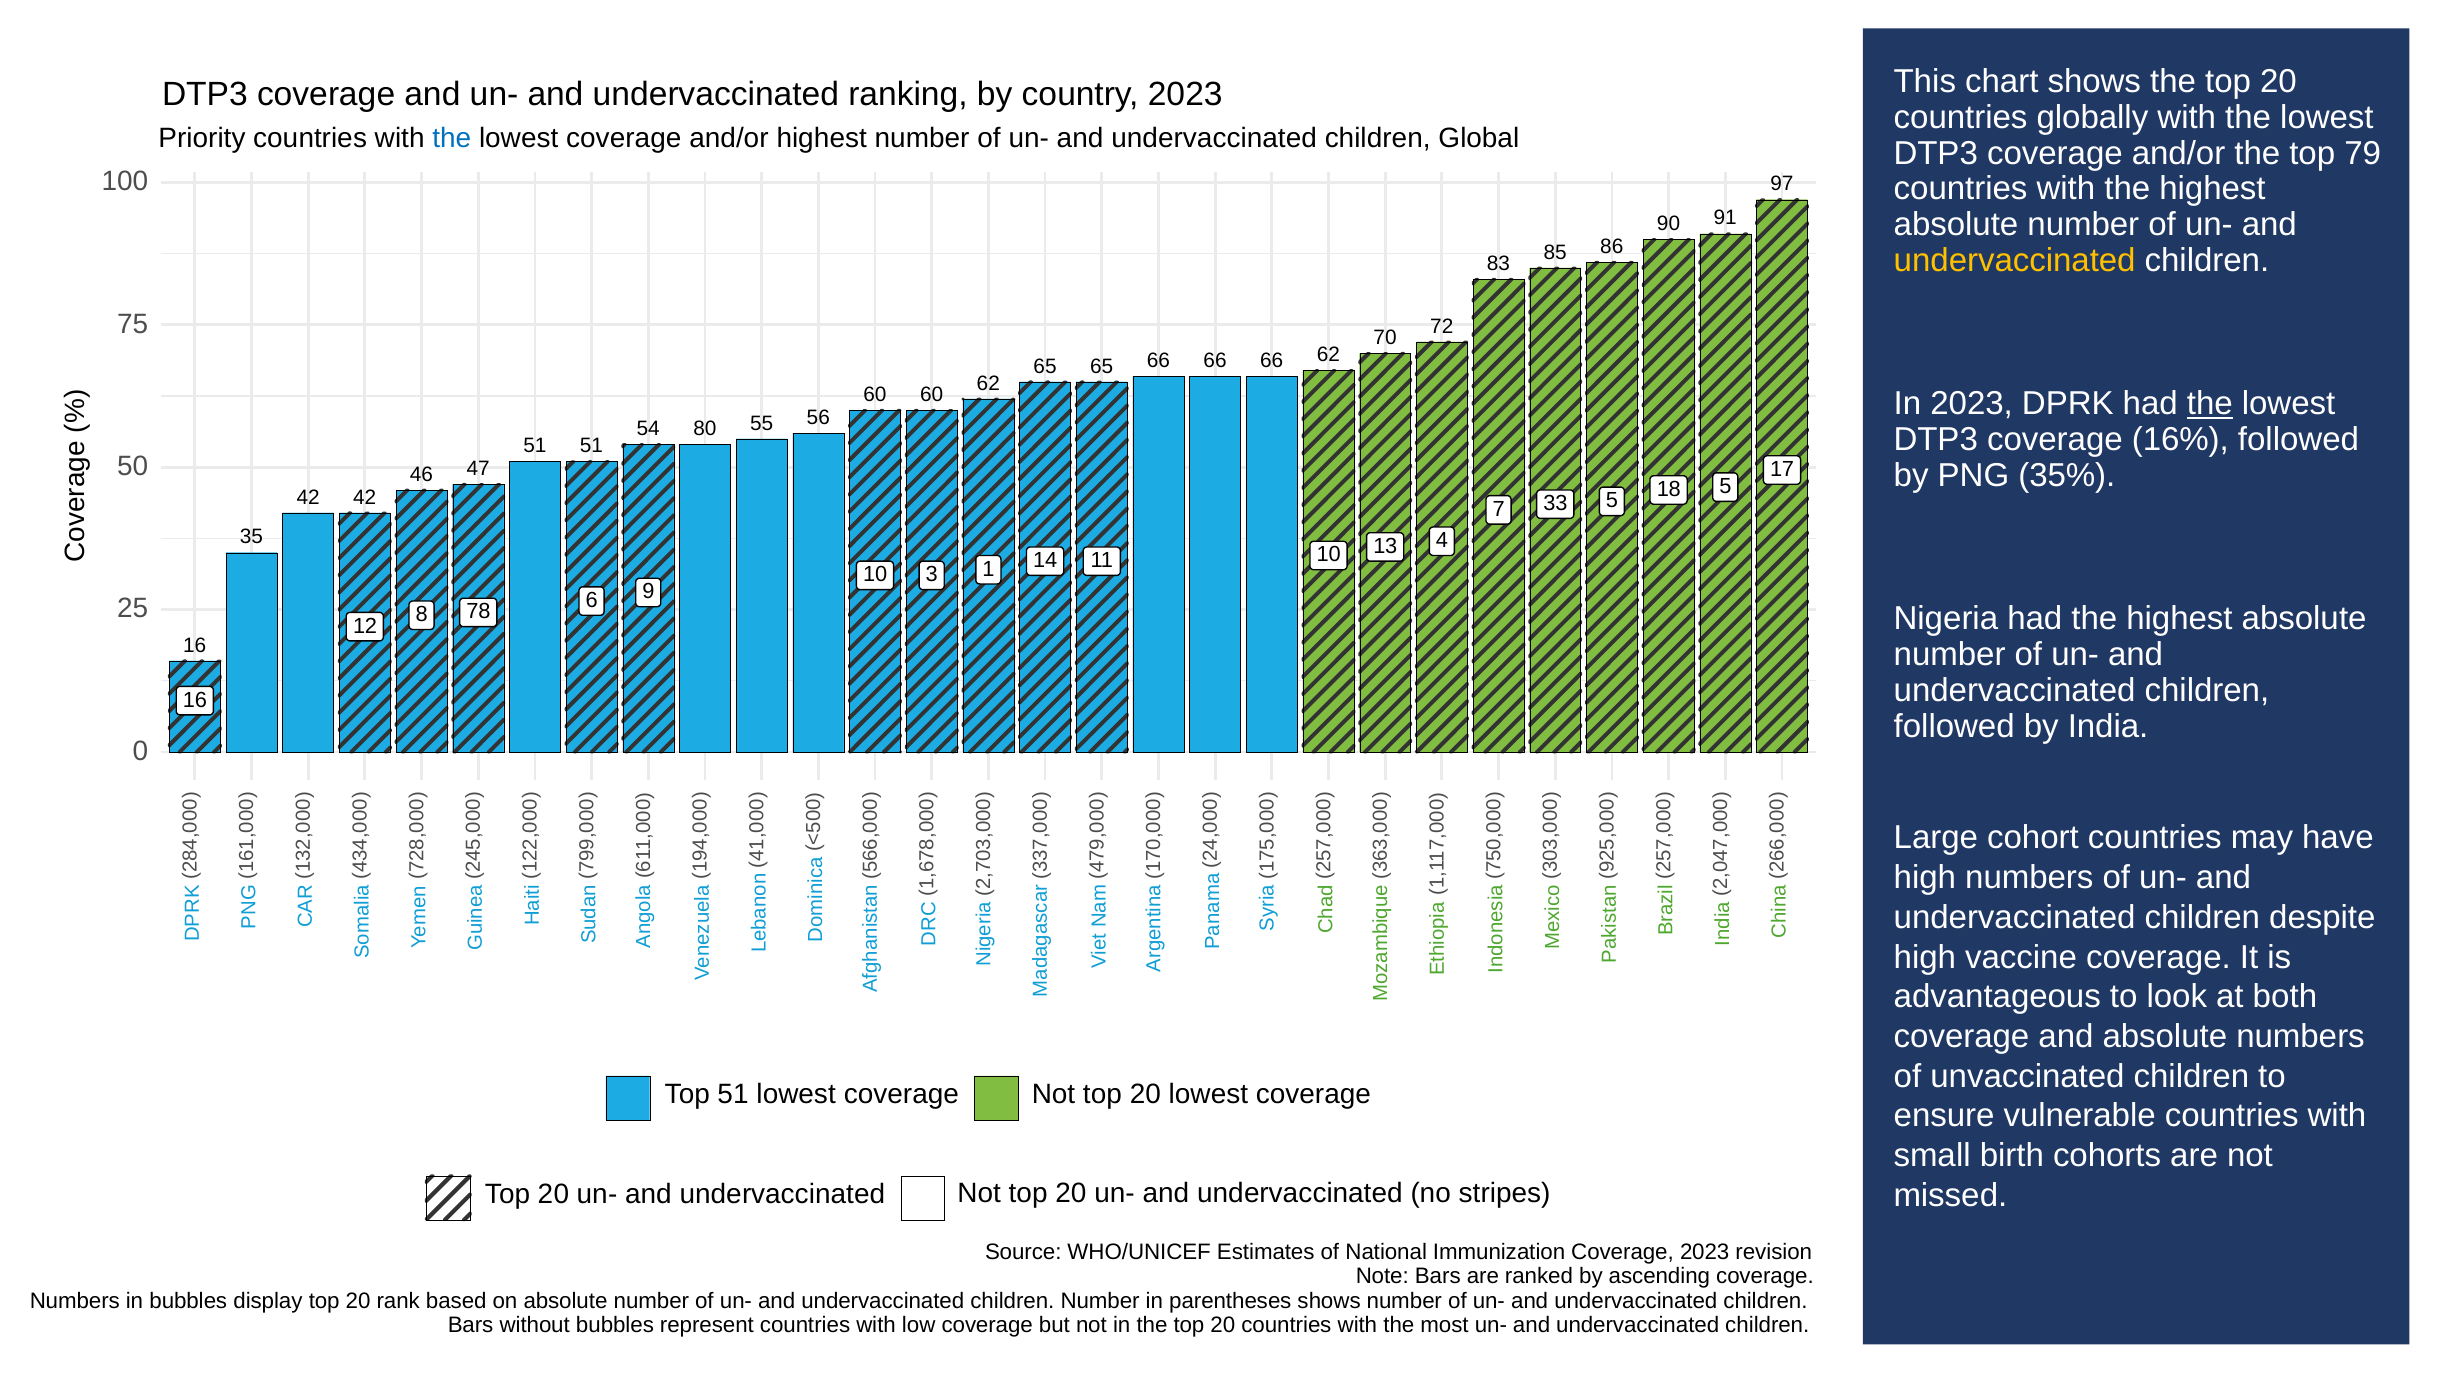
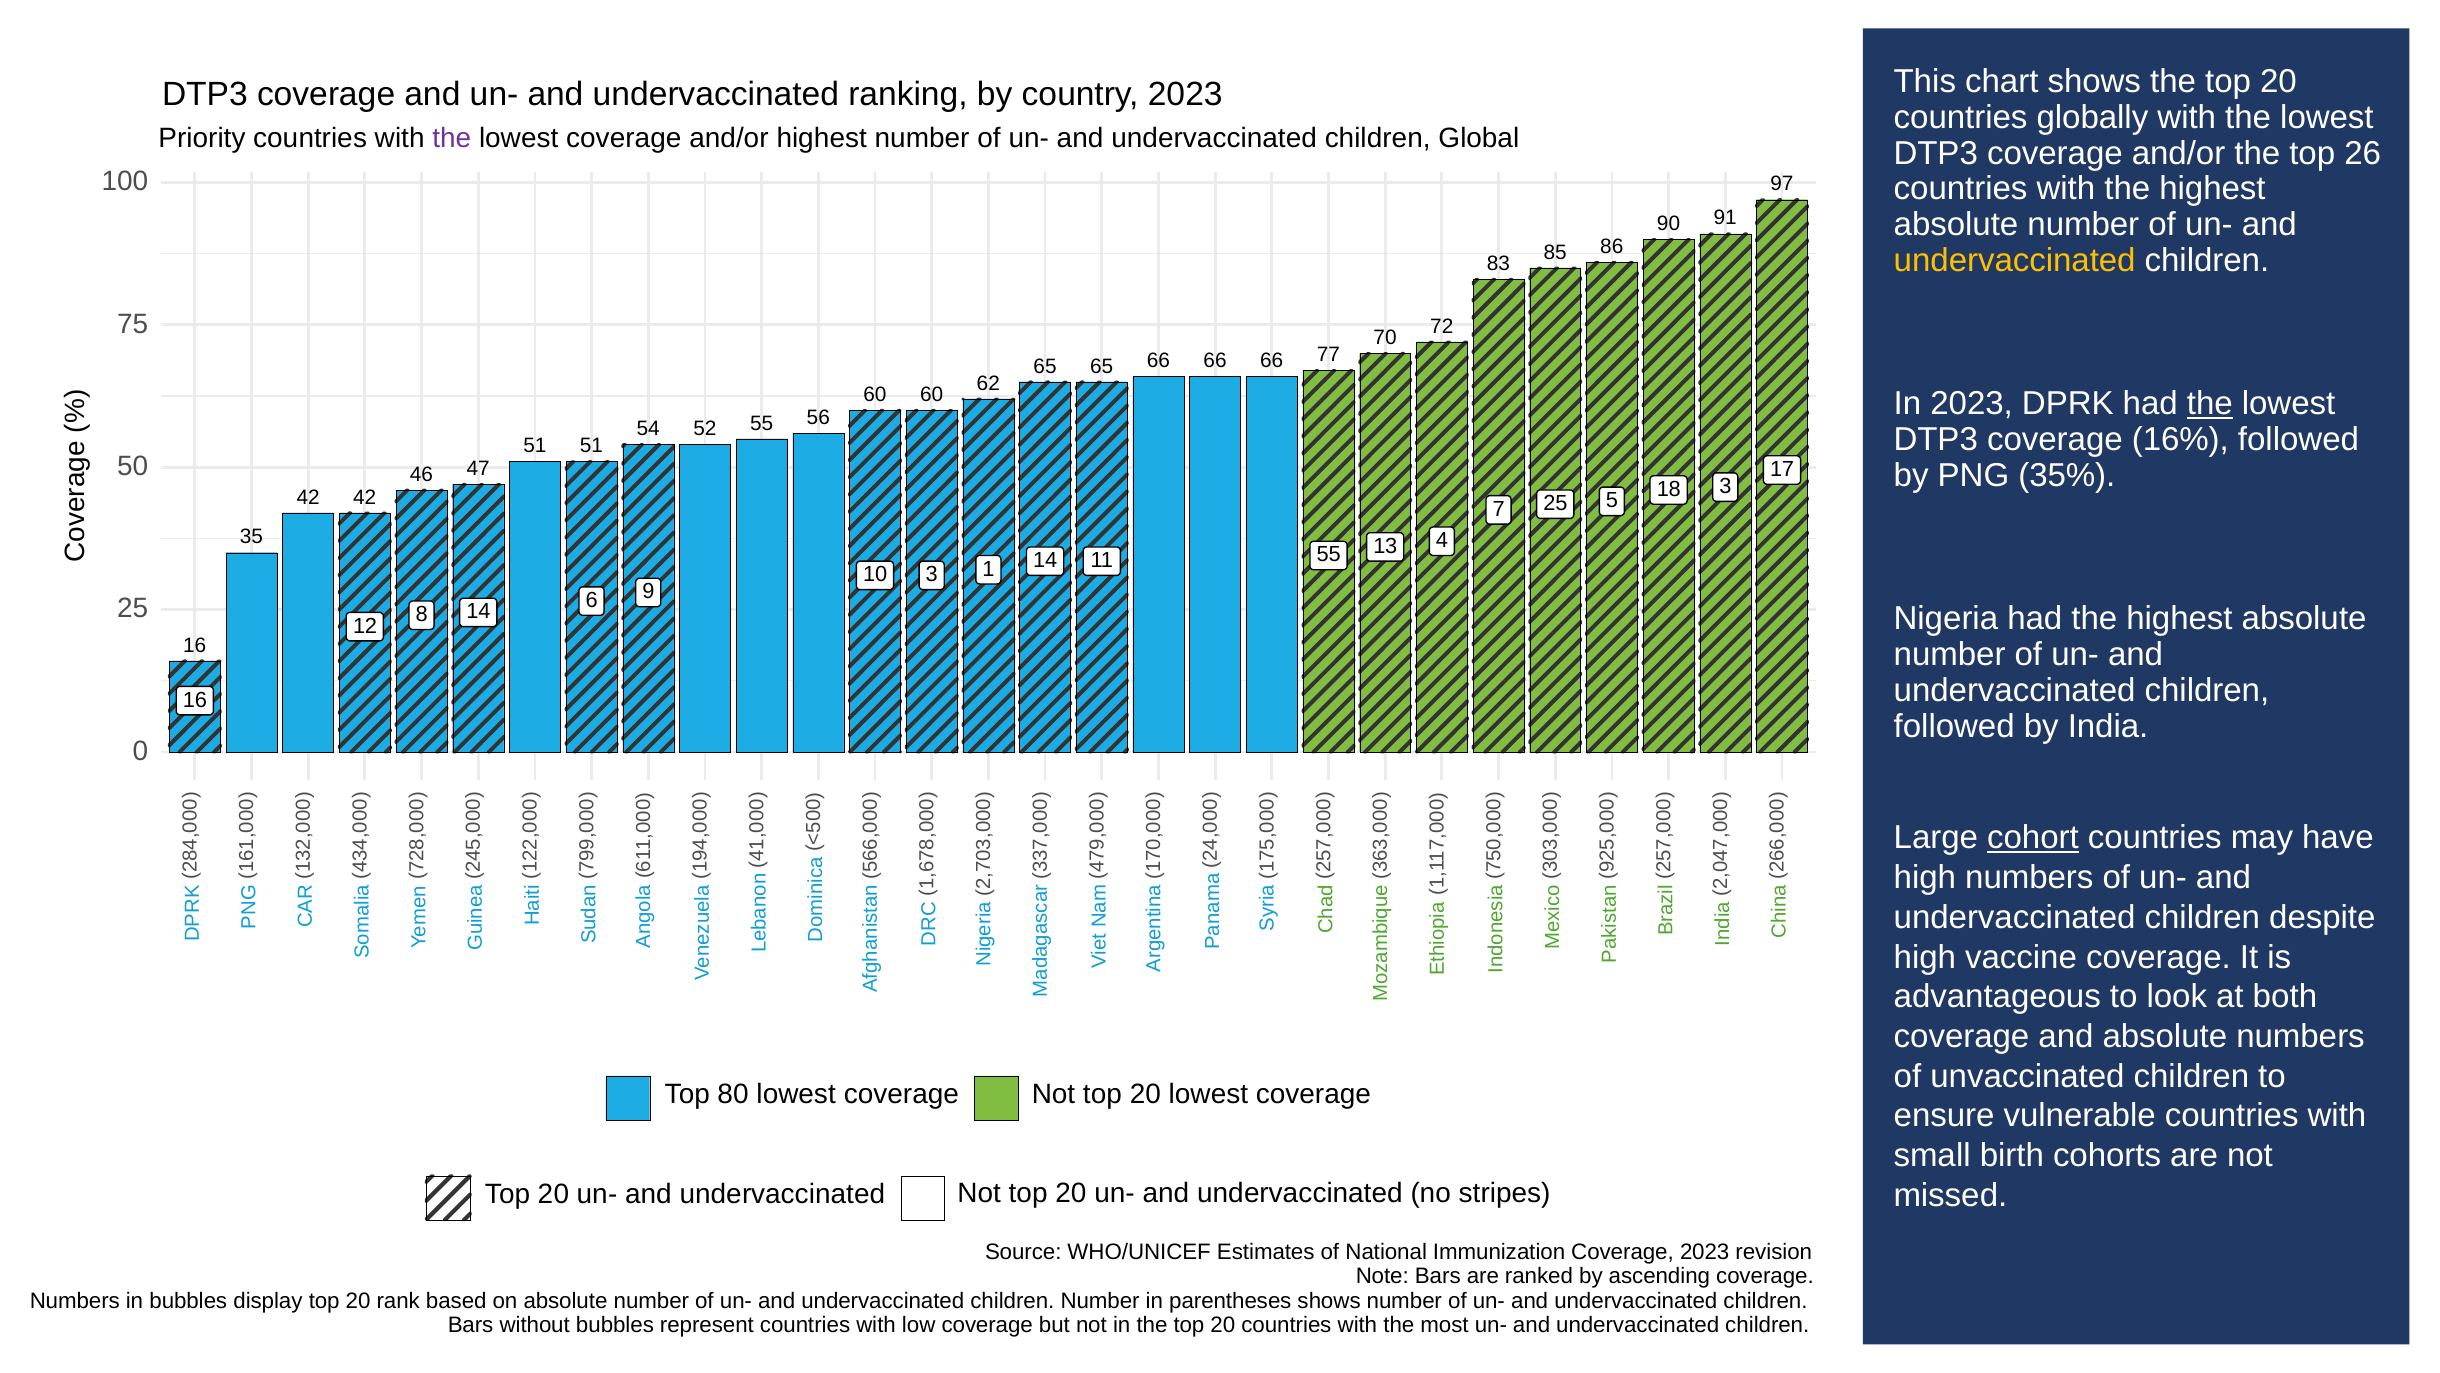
the colour: blue -> purple (452, 138)
79: 79 -> 26 (2363, 153)
66 62: 62 -> 77 (1328, 355)
80: 80 -> 52 (705, 429)
18 5: 5 -> 3 (1725, 486)
7 33: 33 -> 25 (1555, 503)
14 10: 10 -> 55 (1329, 554)
8 78: 78 -> 14 (478, 611)
cohort underline: none -> present (2033, 838)
Top 51: 51 -> 80 (733, 1094)
